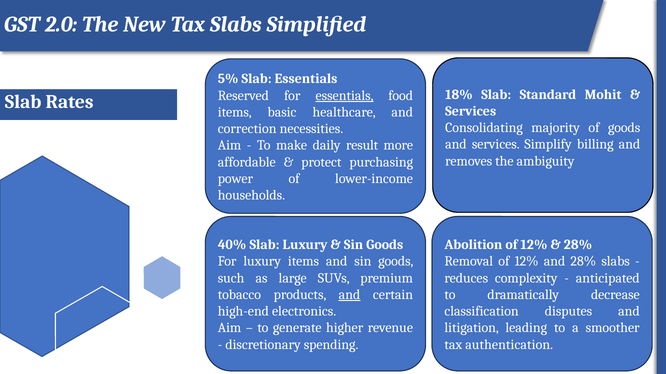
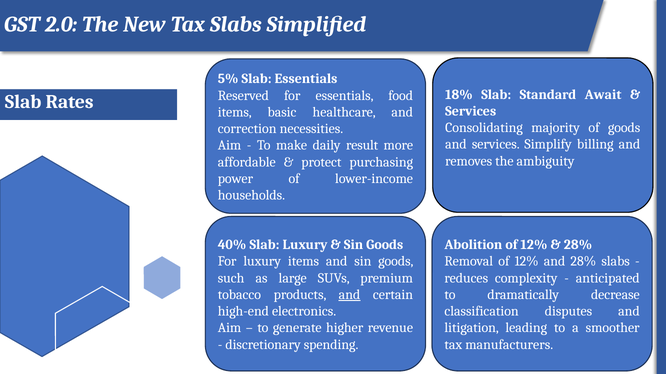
Mohit: Mohit -> Await (603, 95)
essentials underline: present -> none (345, 96)
authentication: authentication -> manufacturers (509, 345)
